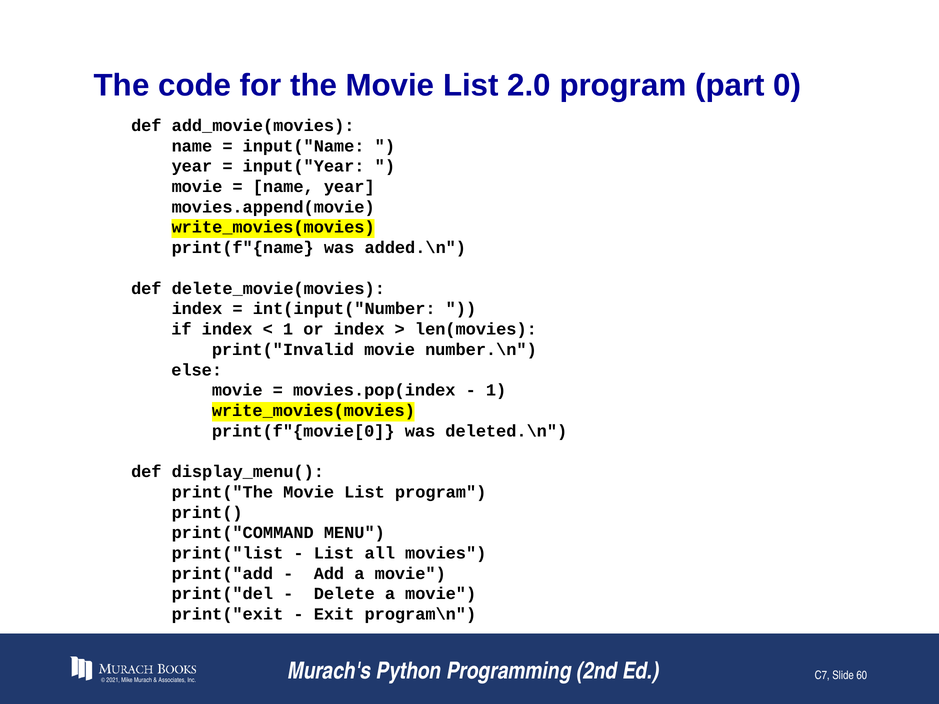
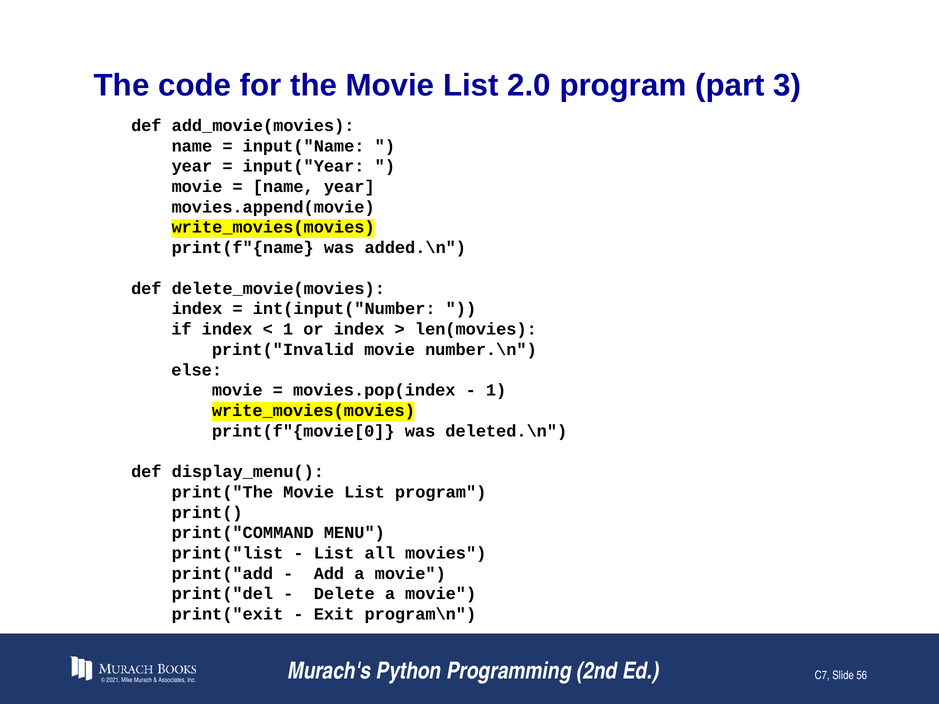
0: 0 -> 3 (787, 85)
60: 60 -> 56 (862, 676)
